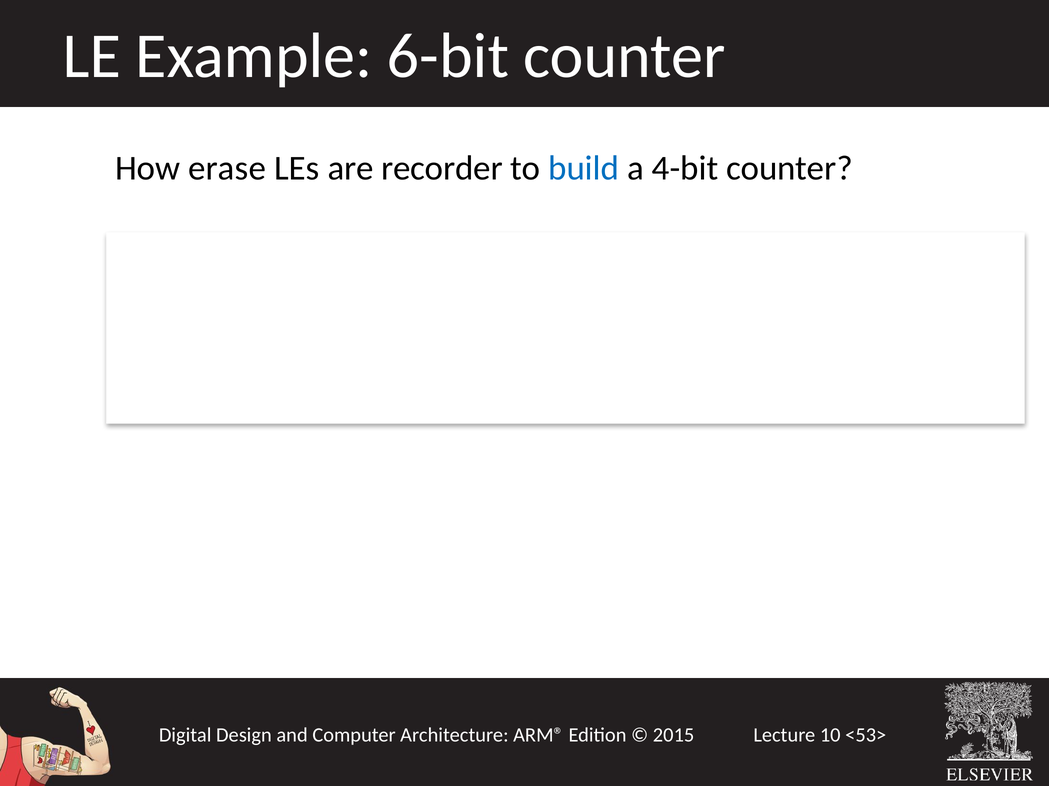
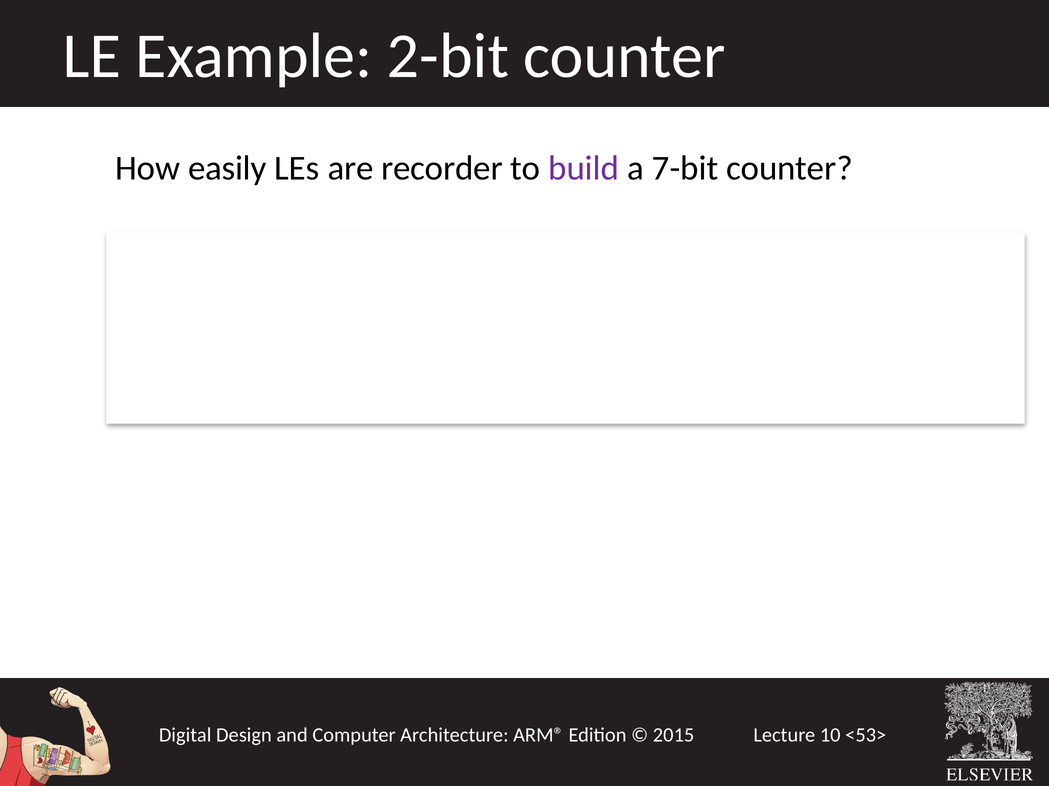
6-bit: 6-bit -> 2-bit (448, 56)
erase: erase -> easily (227, 168)
build colour: blue -> purple (584, 168)
4-bit: 4-bit -> 7-bit (685, 168)
